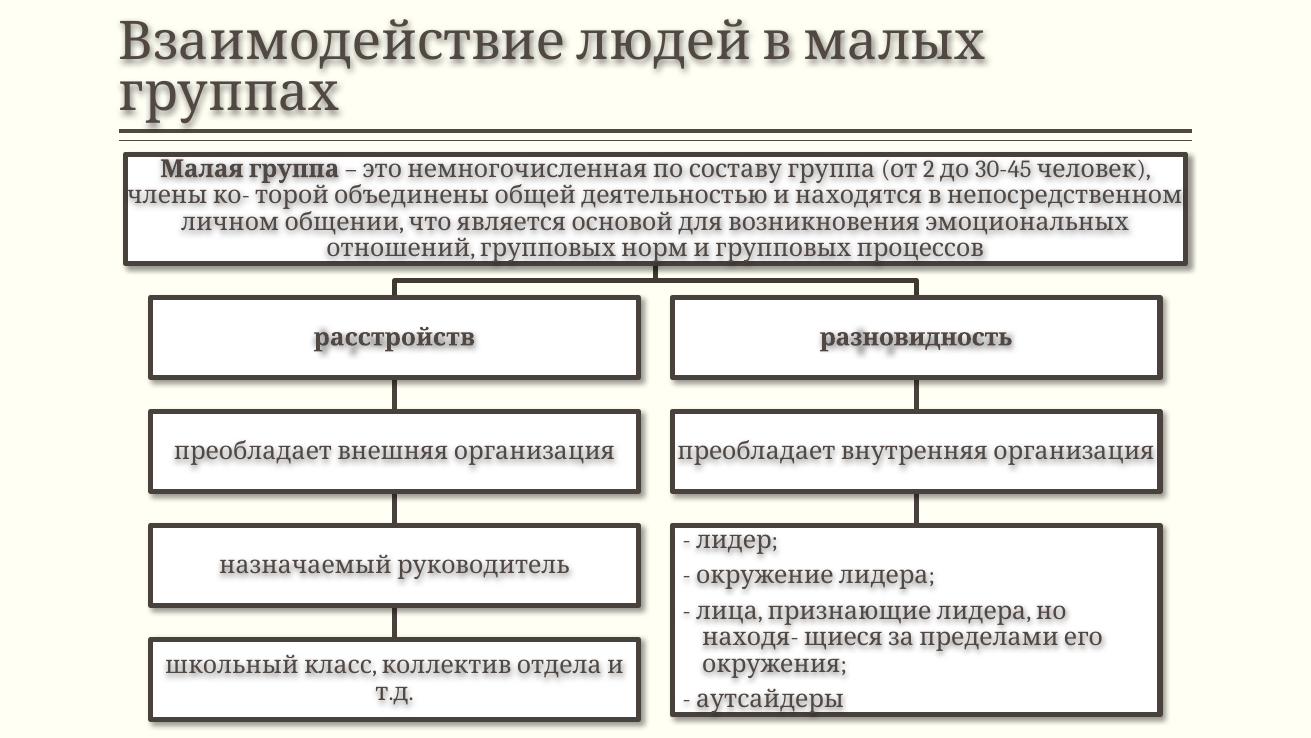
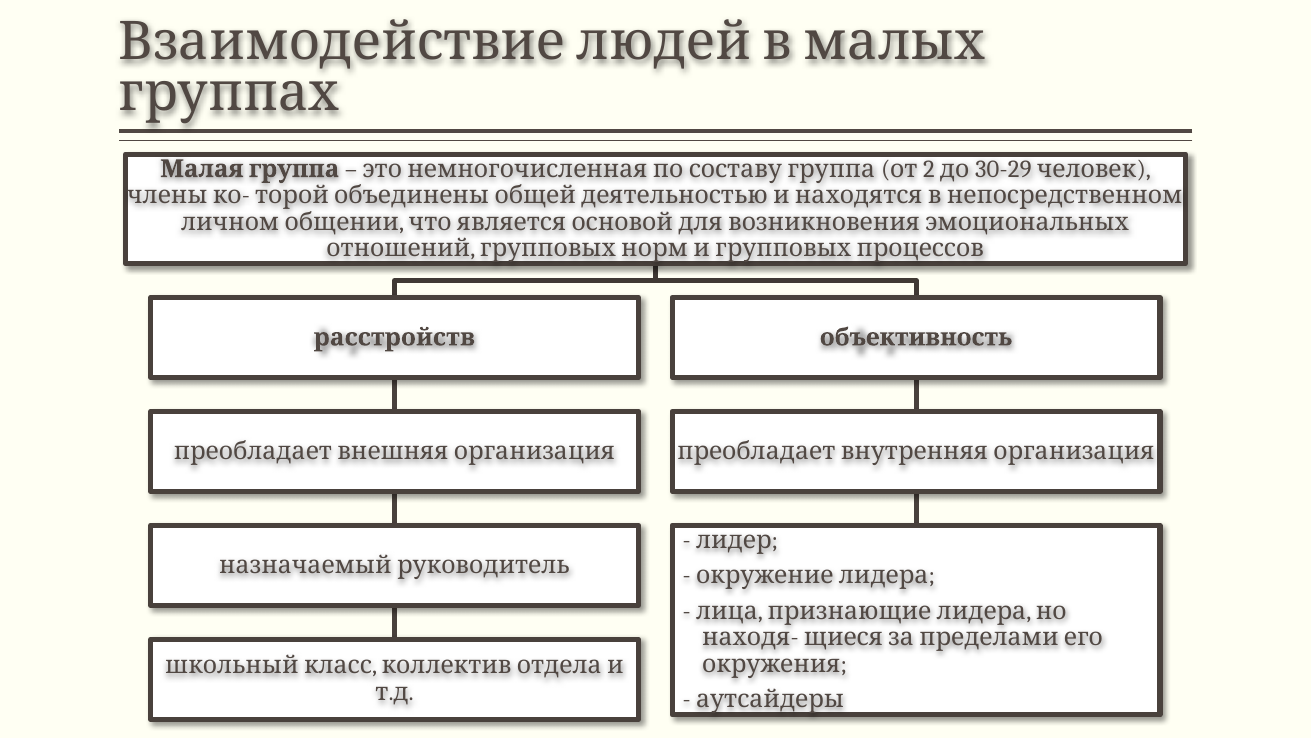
30-45: 30-45 -> 30-29 (1003, 169)
разновидность: разновидность -> объективность (916, 337)
